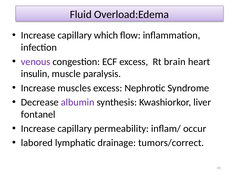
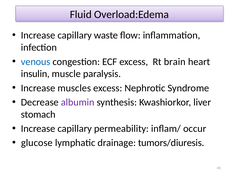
which: which -> waste (106, 35)
venous colour: purple -> blue (36, 62)
fontanel: fontanel -> stomach (38, 115)
labored: labored -> glucose (37, 143)
tumors/correct: tumors/correct -> tumors/diuresis (171, 143)
